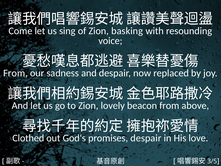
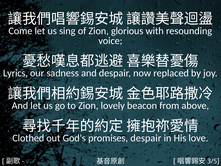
basking: basking -> glorious (127, 31)
From: From -> Lyrics (16, 73)
